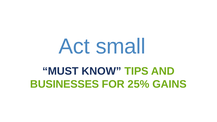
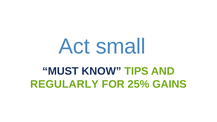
BUSINESSES: BUSINESSES -> REGULARLY (64, 84)
